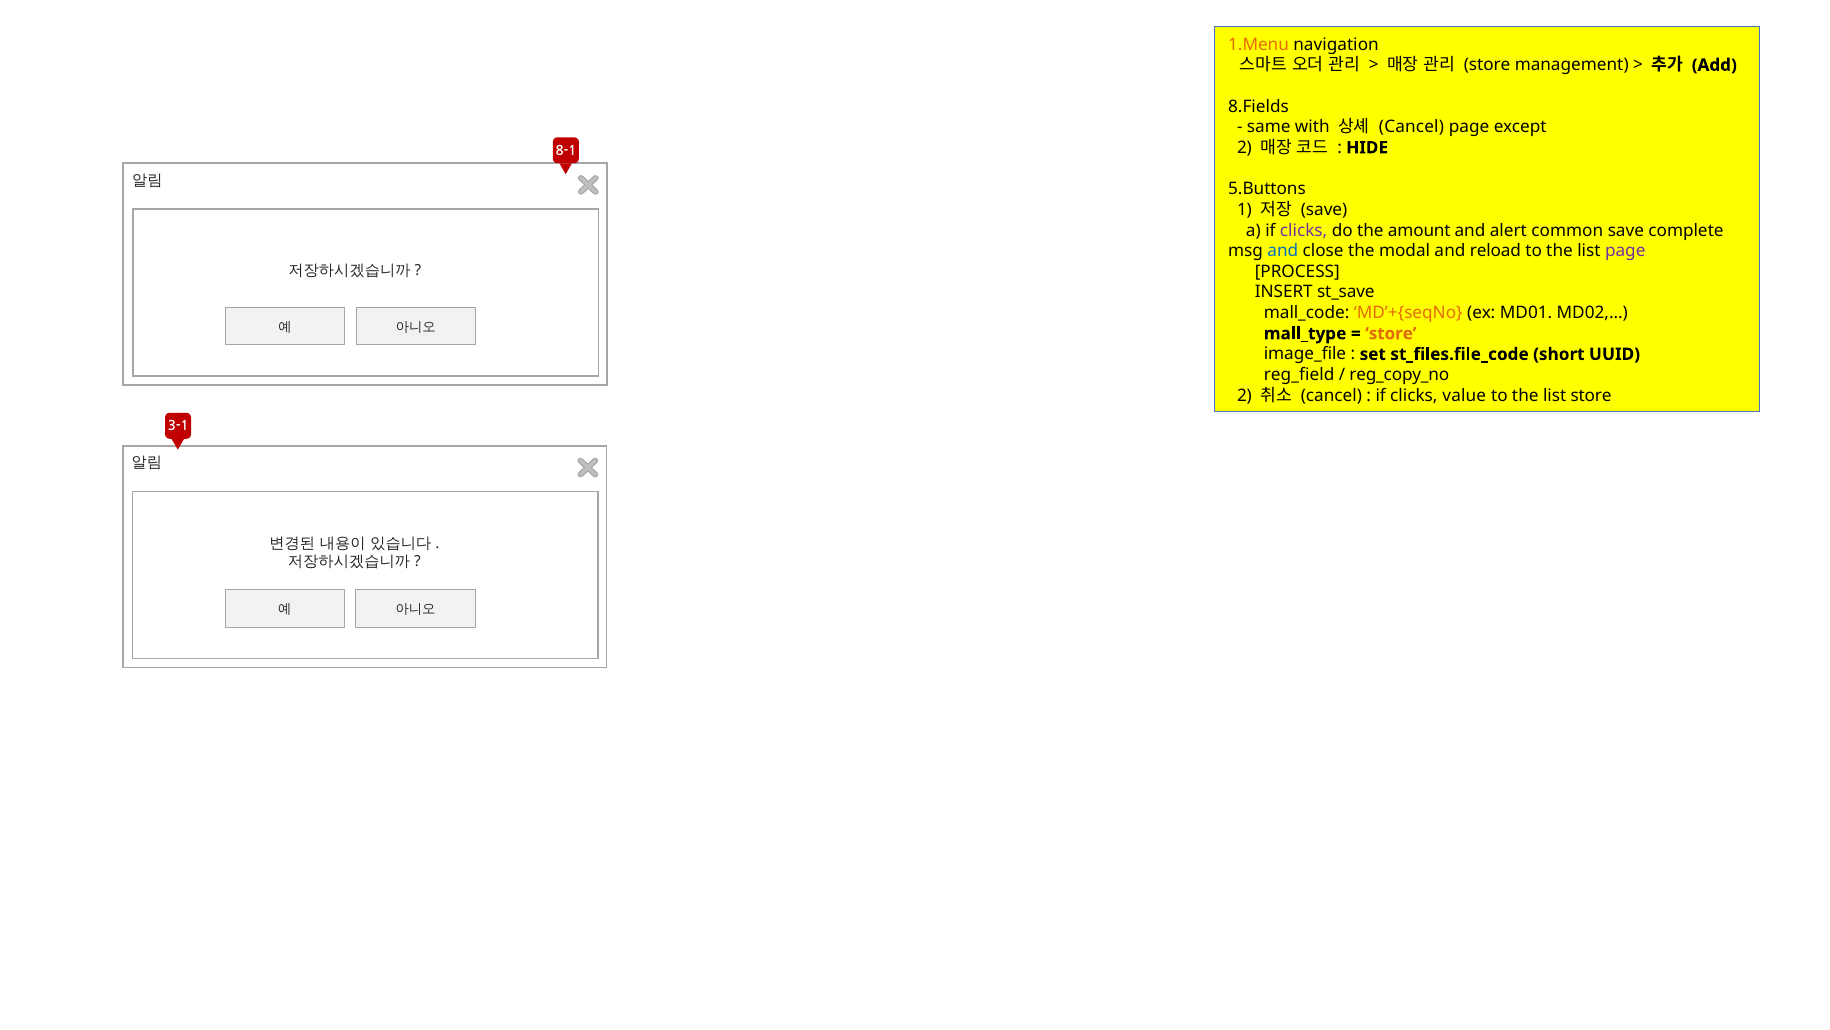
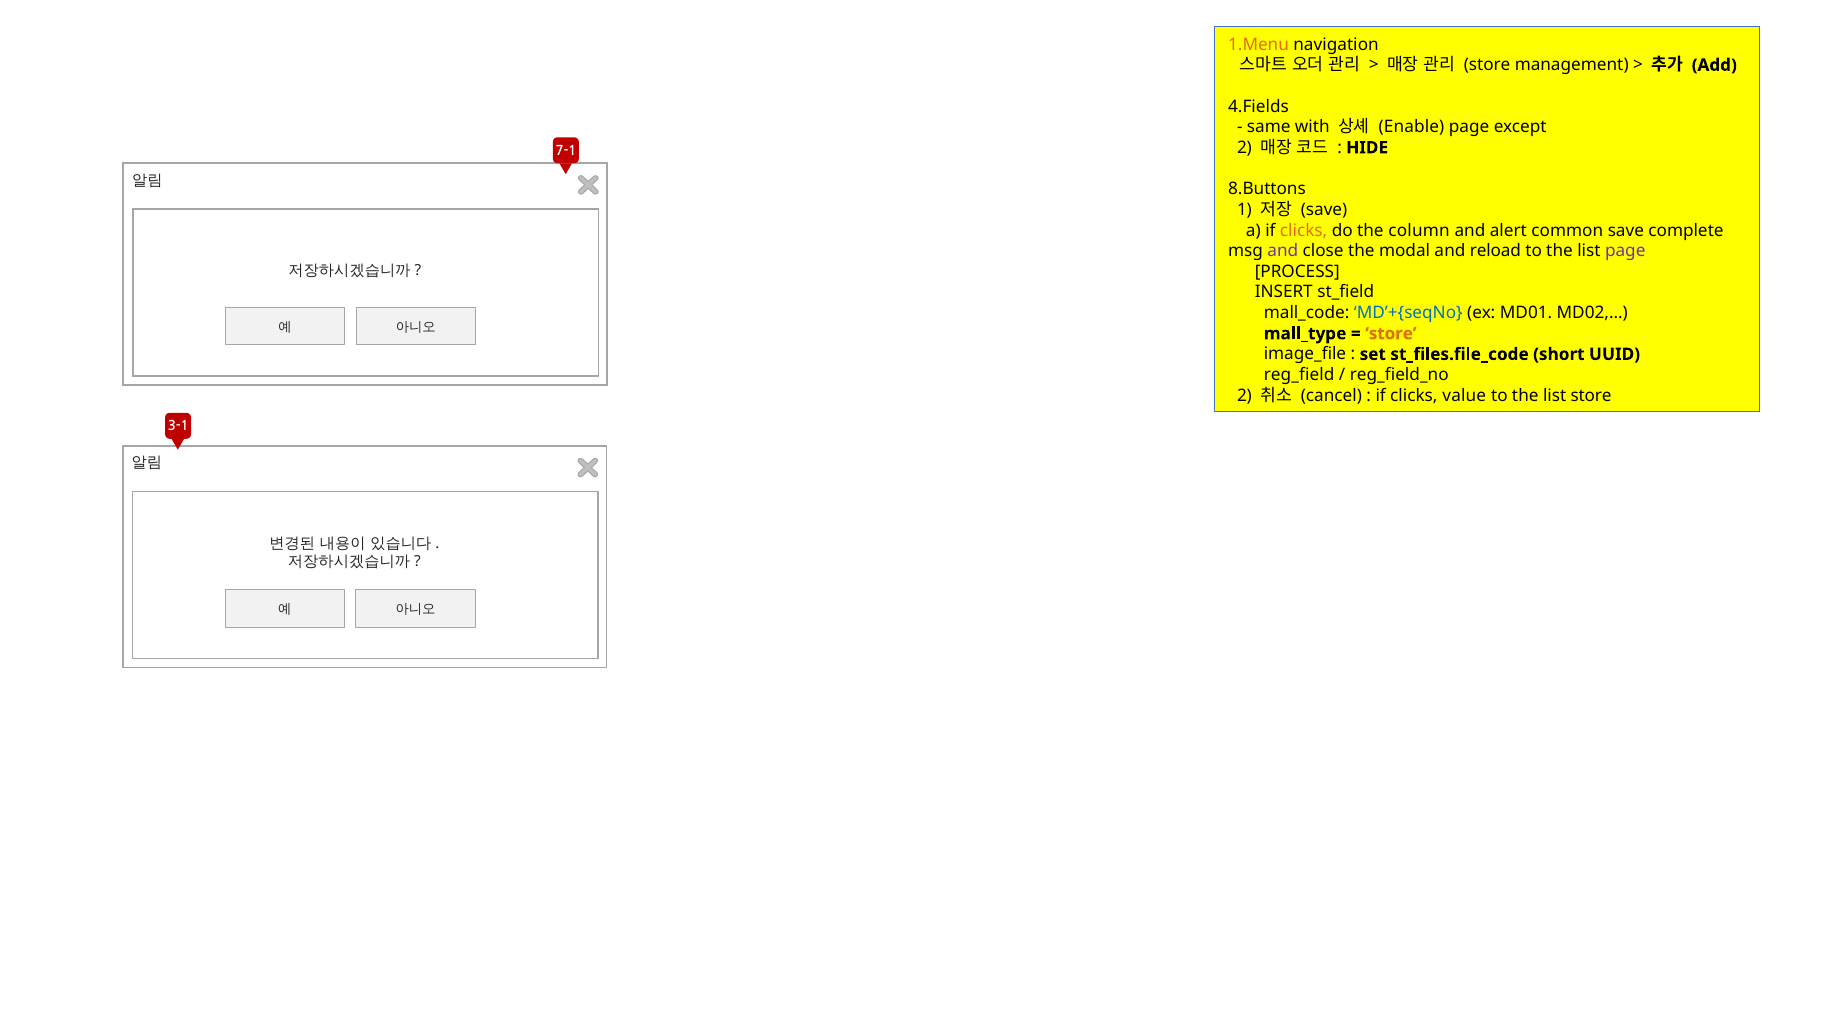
8.Fields: 8.Fields -> 4.Fields (1258, 106)
Cancel: Cancel -> Enable (1412, 127)
8-1: 8-1 -> 7-1 (566, 151)
5.Buttons: 5.Buttons -> 8.Buttons (1267, 189)
clicks colour: purple -> orange (1304, 230)
amount: amount -> column (1419, 230)
and colour: blue -> purple (1283, 251)
st_save: st_save -> st_field (1346, 292)
MD’+{seqNo colour: orange -> blue (1408, 313)
reg_copy_no: reg_copy_no -> reg_field_no (1399, 375)
